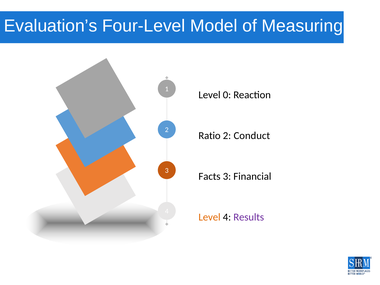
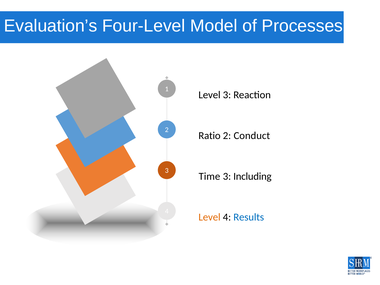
Measuring: Measuring -> Processes (302, 26)
Level 0: 0 -> 3 (227, 95)
Facts: Facts -> Time (209, 176)
Financial: Financial -> Including (252, 176)
Results colour: purple -> blue (249, 217)
